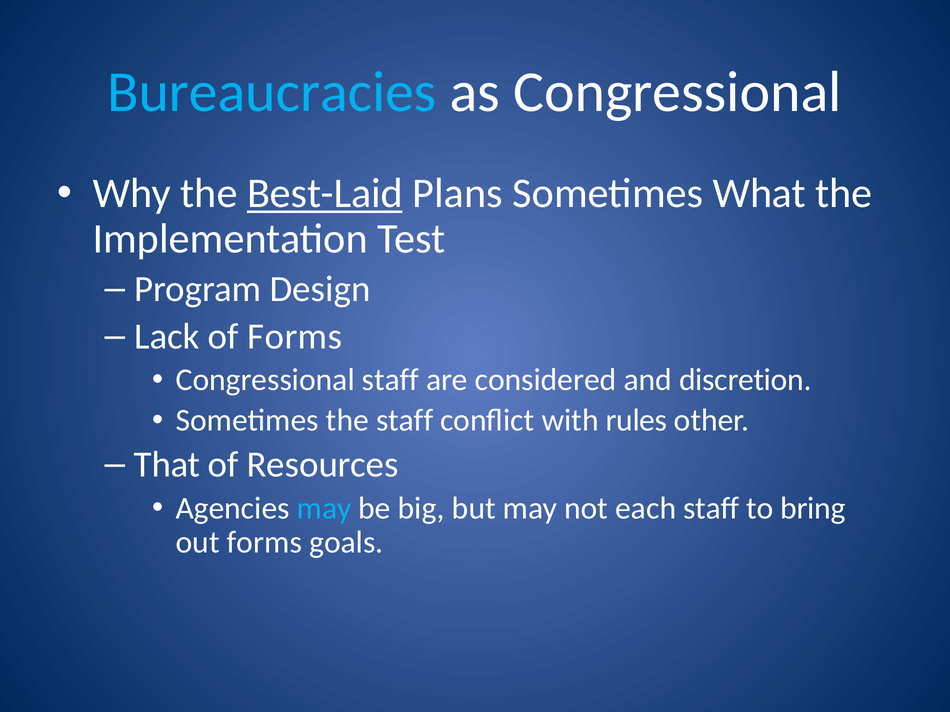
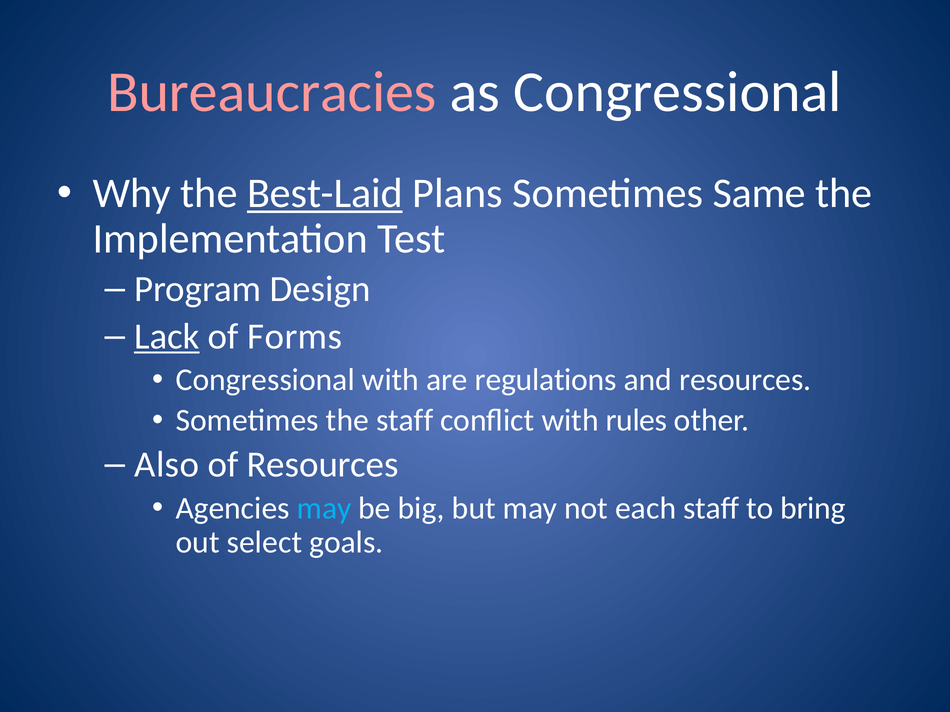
Bureaucracies colour: light blue -> pink (272, 92)
What: What -> Same (759, 194)
Lack underline: none -> present (167, 337)
Congressional staff: staff -> with (391, 380)
considered: considered -> regulations (546, 380)
and discretion: discretion -> resources (745, 380)
That: That -> Also (167, 465)
out forms: forms -> select (264, 543)
